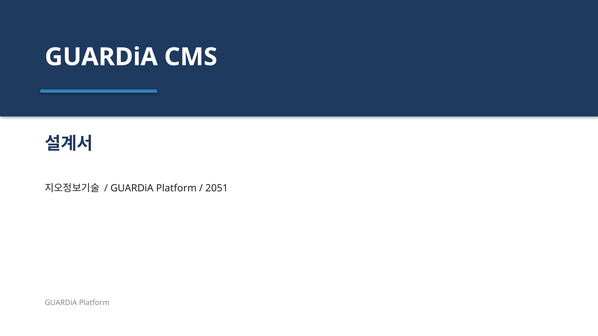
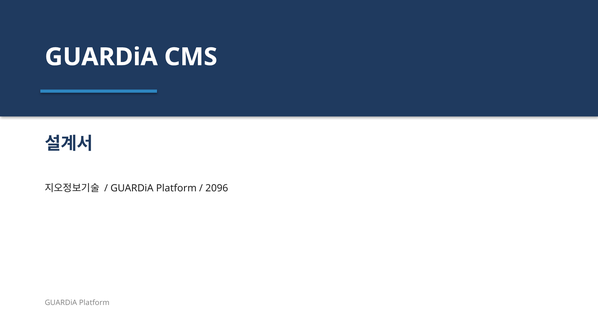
2051: 2051 -> 2096 (217, 188)
